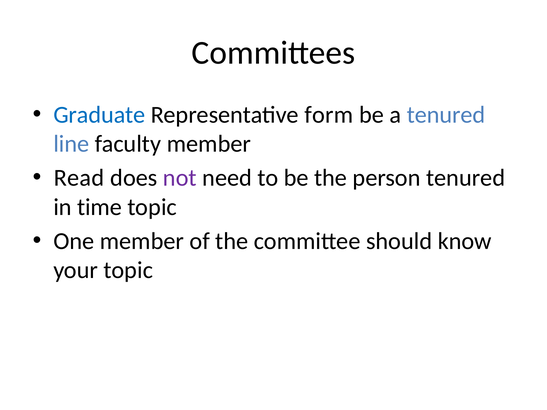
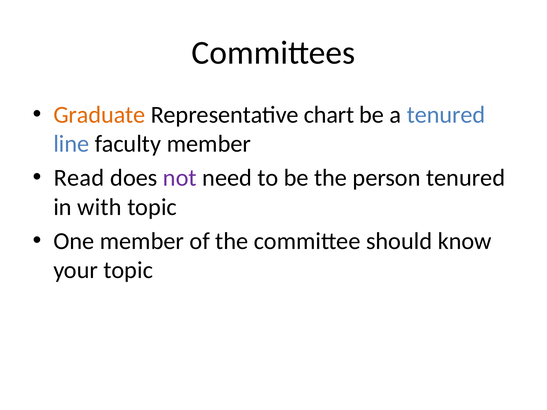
Graduate colour: blue -> orange (99, 115)
form: form -> chart (329, 115)
time: time -> with (99, 207)
